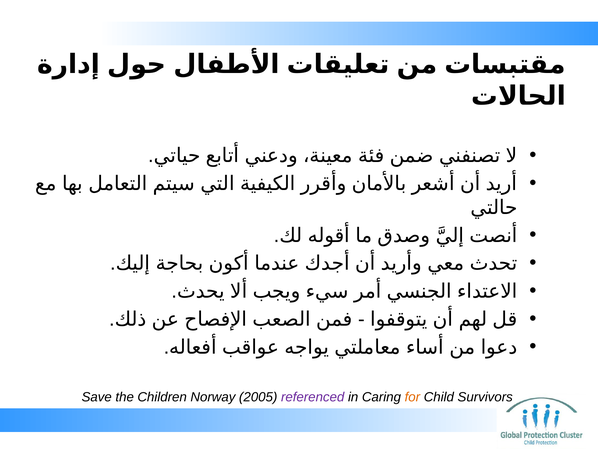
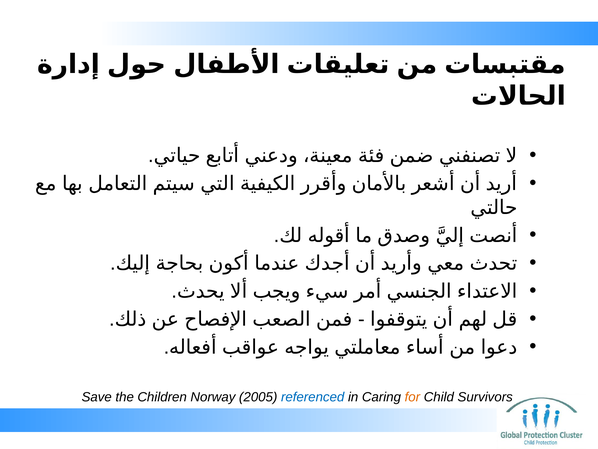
referenced colour: purple -> blue (313, 397)
